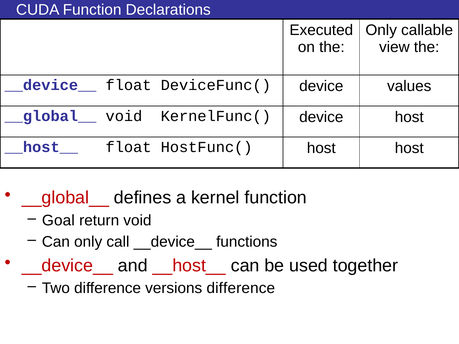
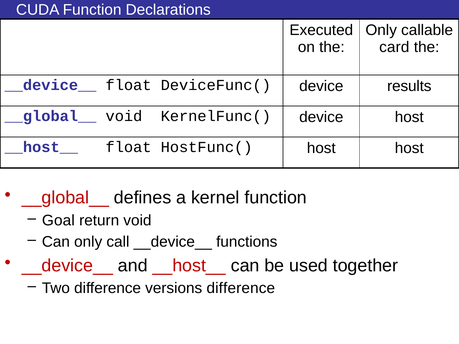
view: view -> card (394, 47)
values: values -> results (409, 86)
